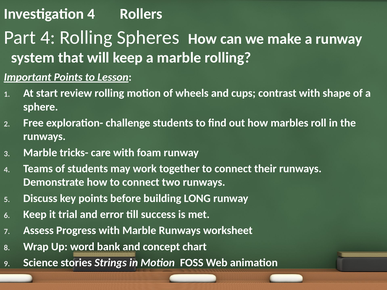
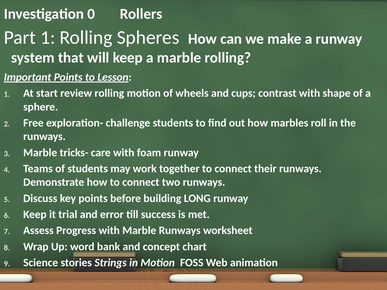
Investigation 4: 4 -> 0 (91, 14)
Part 4: 4 -> 1 (48, 37)
